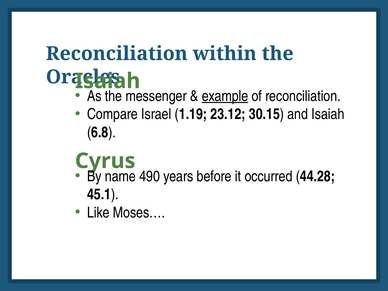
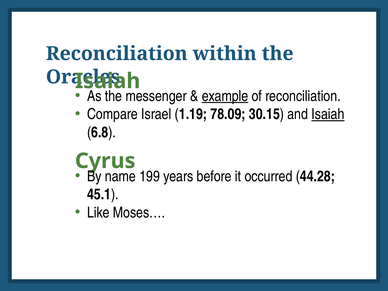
23.12: 23.12 -> 78.09 (228, 114)
Isaiah underline: none -> present (328, 114)
490: 490 -> 199 (150, 176)
